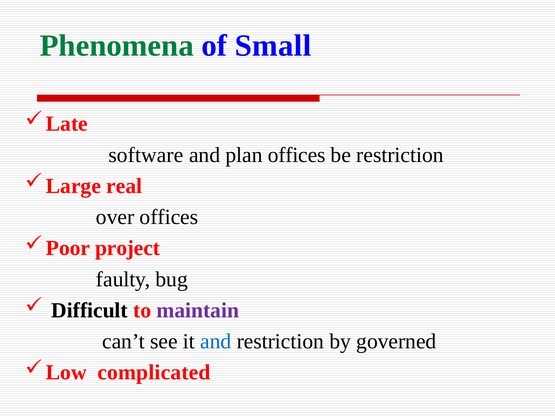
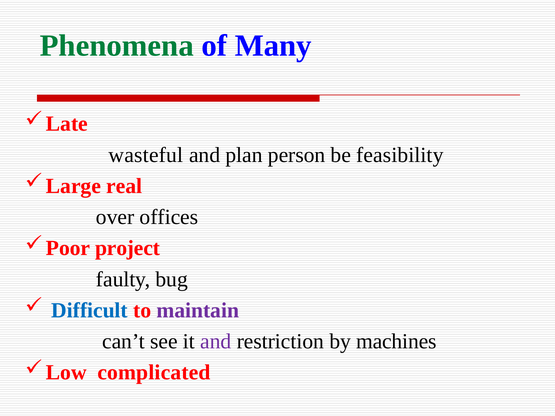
Small: Small -> Many (273, 46)
software: software -> wasteful (146, 155)
plan offices: offices -> person (297, 155)
be restriction: restriction -> feasibility (400, 155)
Difficult colour: black -> blue (90, 310)
and colour: blue -> purple (216, 342)
governed: governed -> machines (396, 342)
